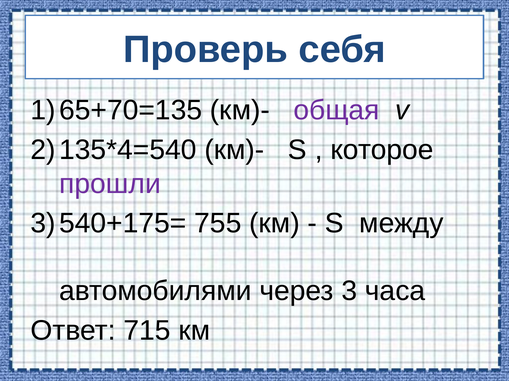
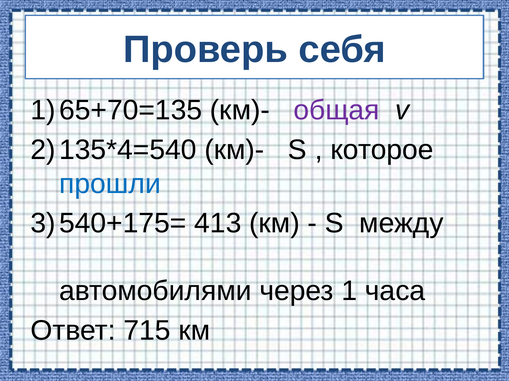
прошли colour: purple -> blue (110, 184)
755: 755 -> 413 (218, 224)
3: 3 -> 1 (349, 292)
